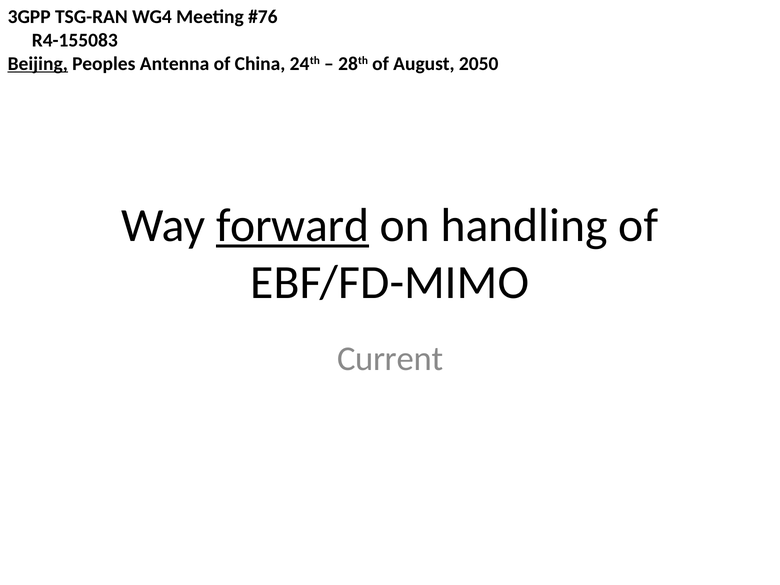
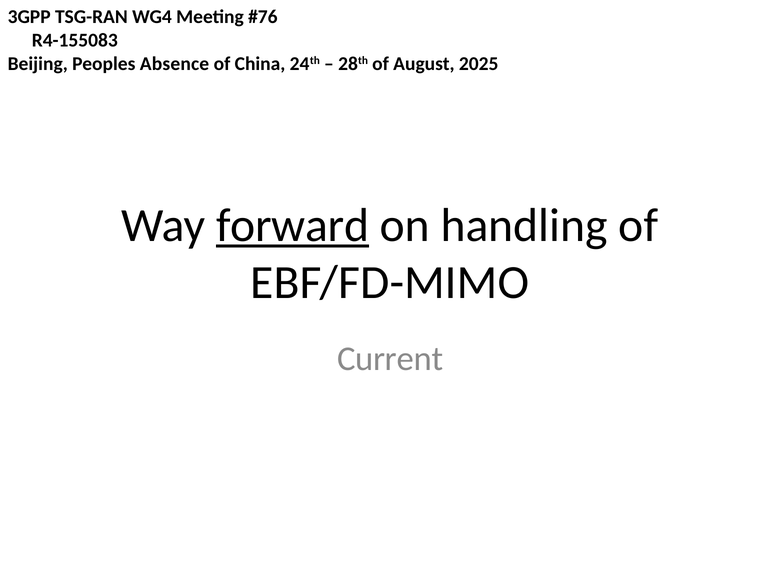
Beijing underline: present -> none (38, 64)
Antenna: Antenna -> Absence (174, 64)
2050: 2050 -> 2025 (479, 64)
